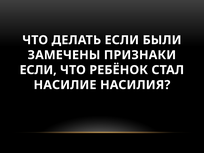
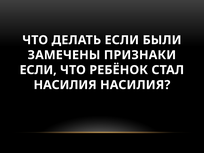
НАСИЛИЕ: НАСИЛИЕ -> НАСИЛИЯ (65, 85)
